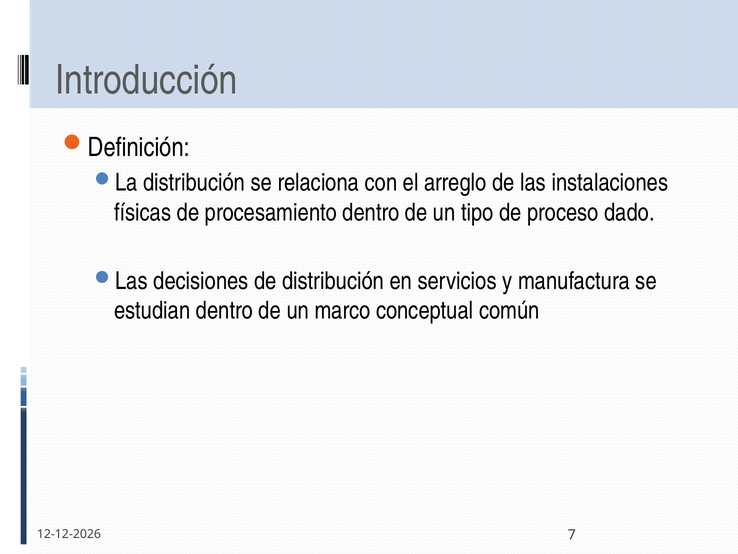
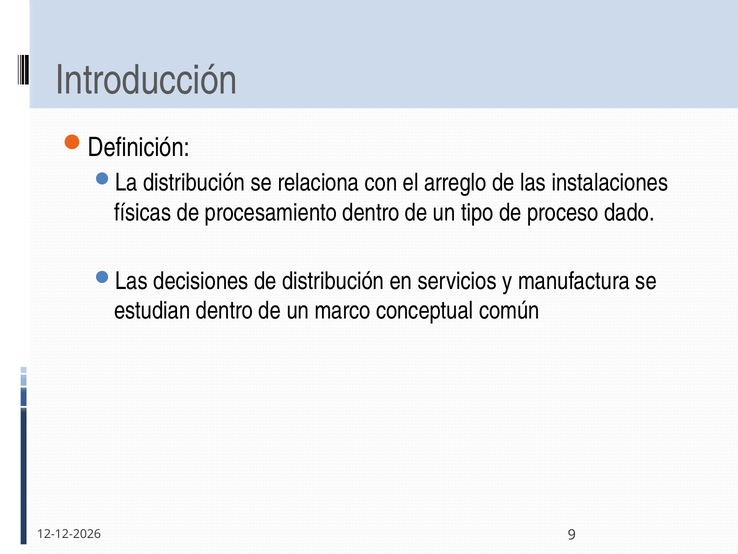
7: 7 -> 9 (572, 535)
